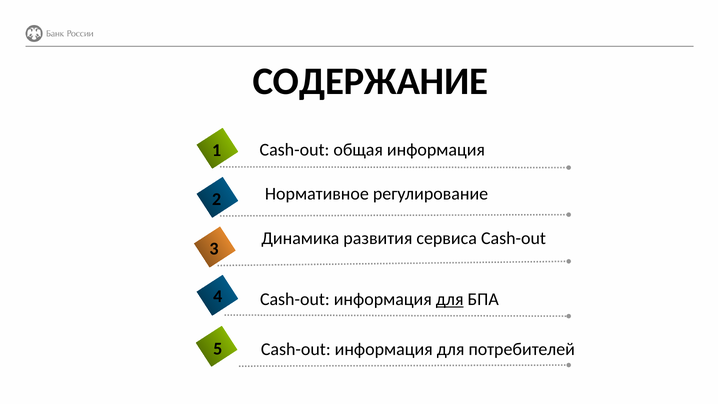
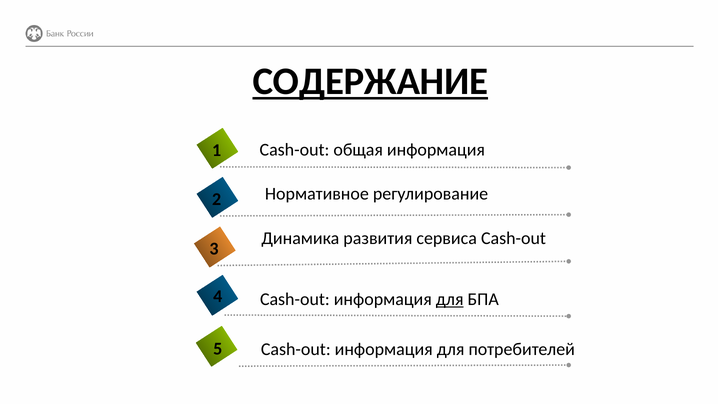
СОДЕРЖАНИЕ underline: none -> present (370, 81)
